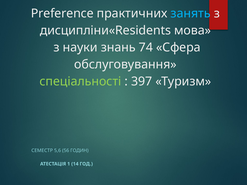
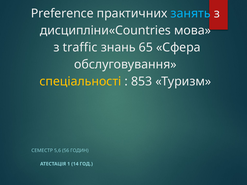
дисципліни«Residents: дисципліни«Residents -> дисципліни«Countries (105, 30)
науки: науки -> traffic (80, 48)
74: 74 -> 65 (146, 48)
спеціальності colour: light green -> yellow (80, 82)
397: 397 -> 853 (142, 82)
